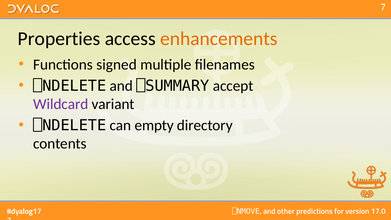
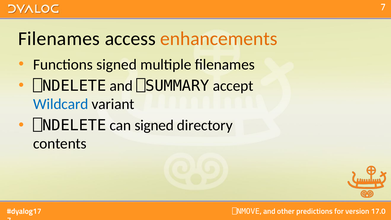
Properties: Properties -> Filenames (59, 39)
Wildcard colour: purple -> blue (61, 104)
can empty: empty -> signed (154, 125)
